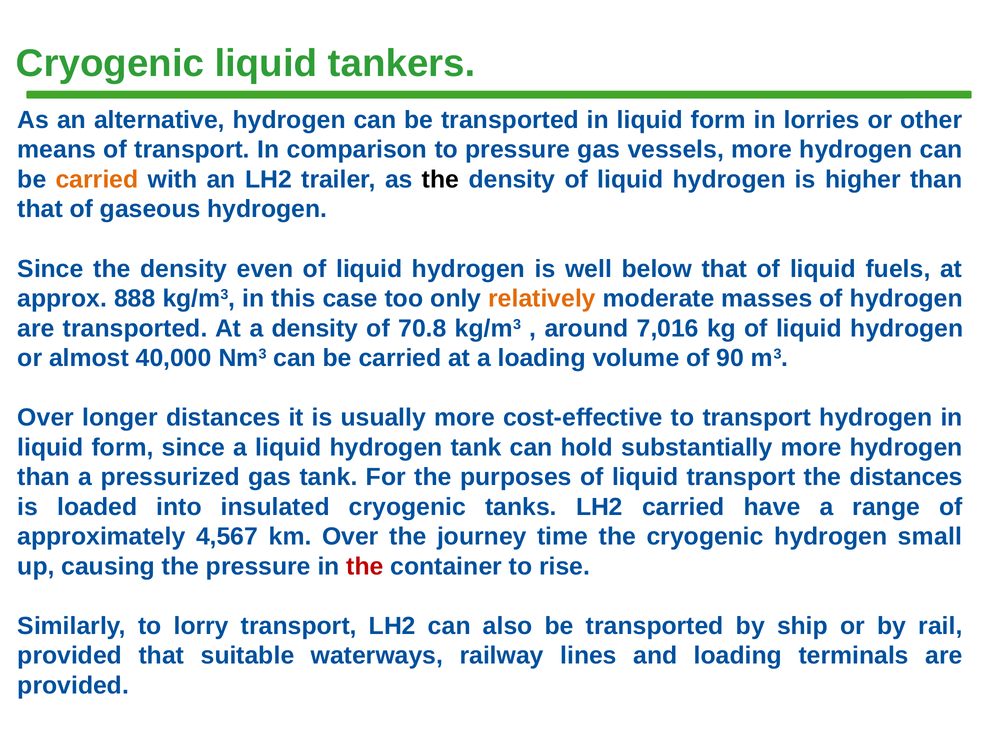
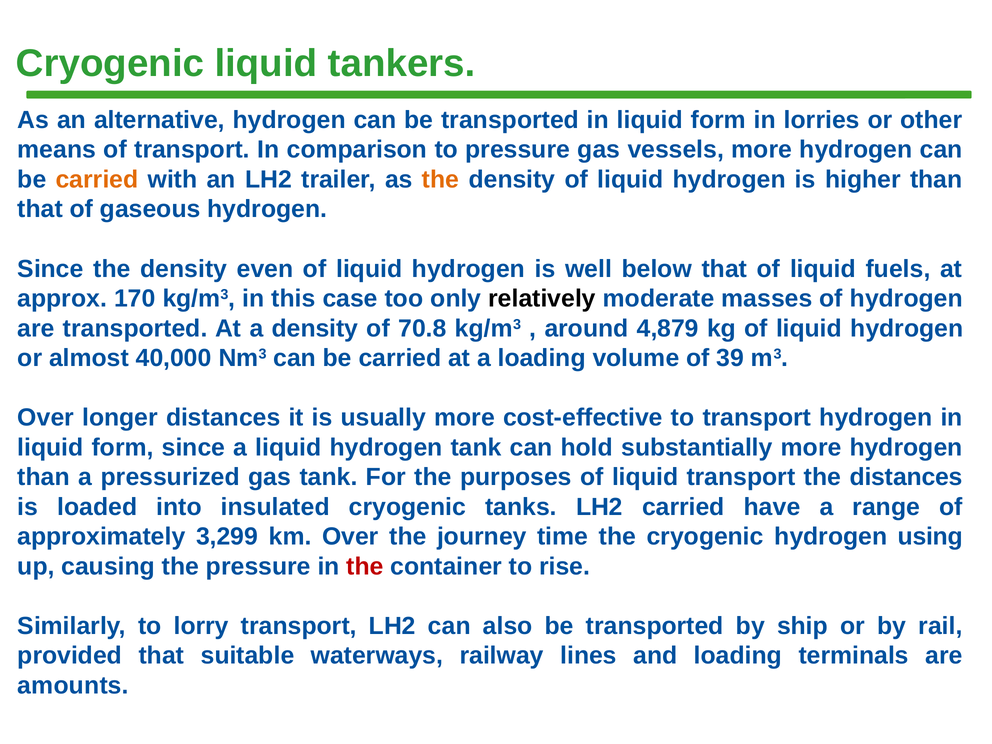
the colour: black -> orange (441, 180)
888: 888 -> 170 (135, 299)
relatively colour: orange -> black (542, 299)
7,016: 7,016 -> 4,879 (668, 328)
90: 90 -> 39 (730, 358)
4,567: 4,567 -> 3,299 (227, 537)
small: small -> using (930, 537)
provided: provided -> amounts (73, 685)
